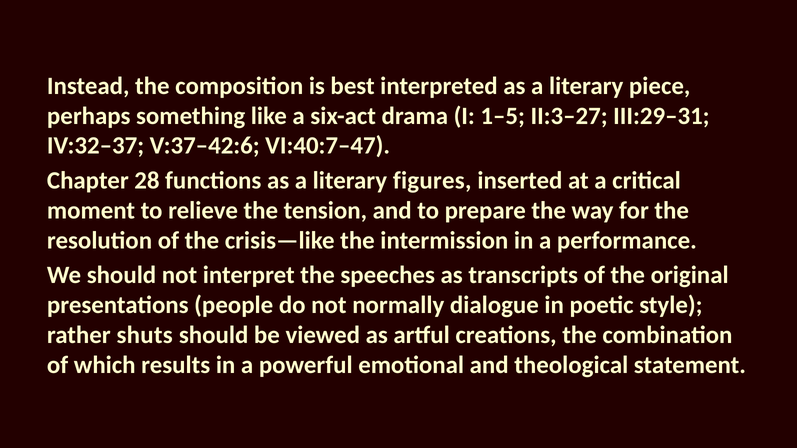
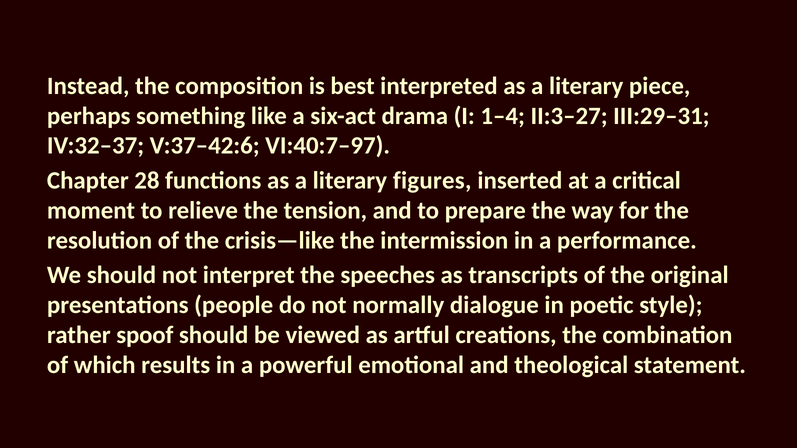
1–5: 1–5 -> 1–4 (503, 116)
VI:40:7–47: VI:40:7–47 -> VI:40:7–97 (328, 146)
shuts: shuts -> spoof (145, 335)
